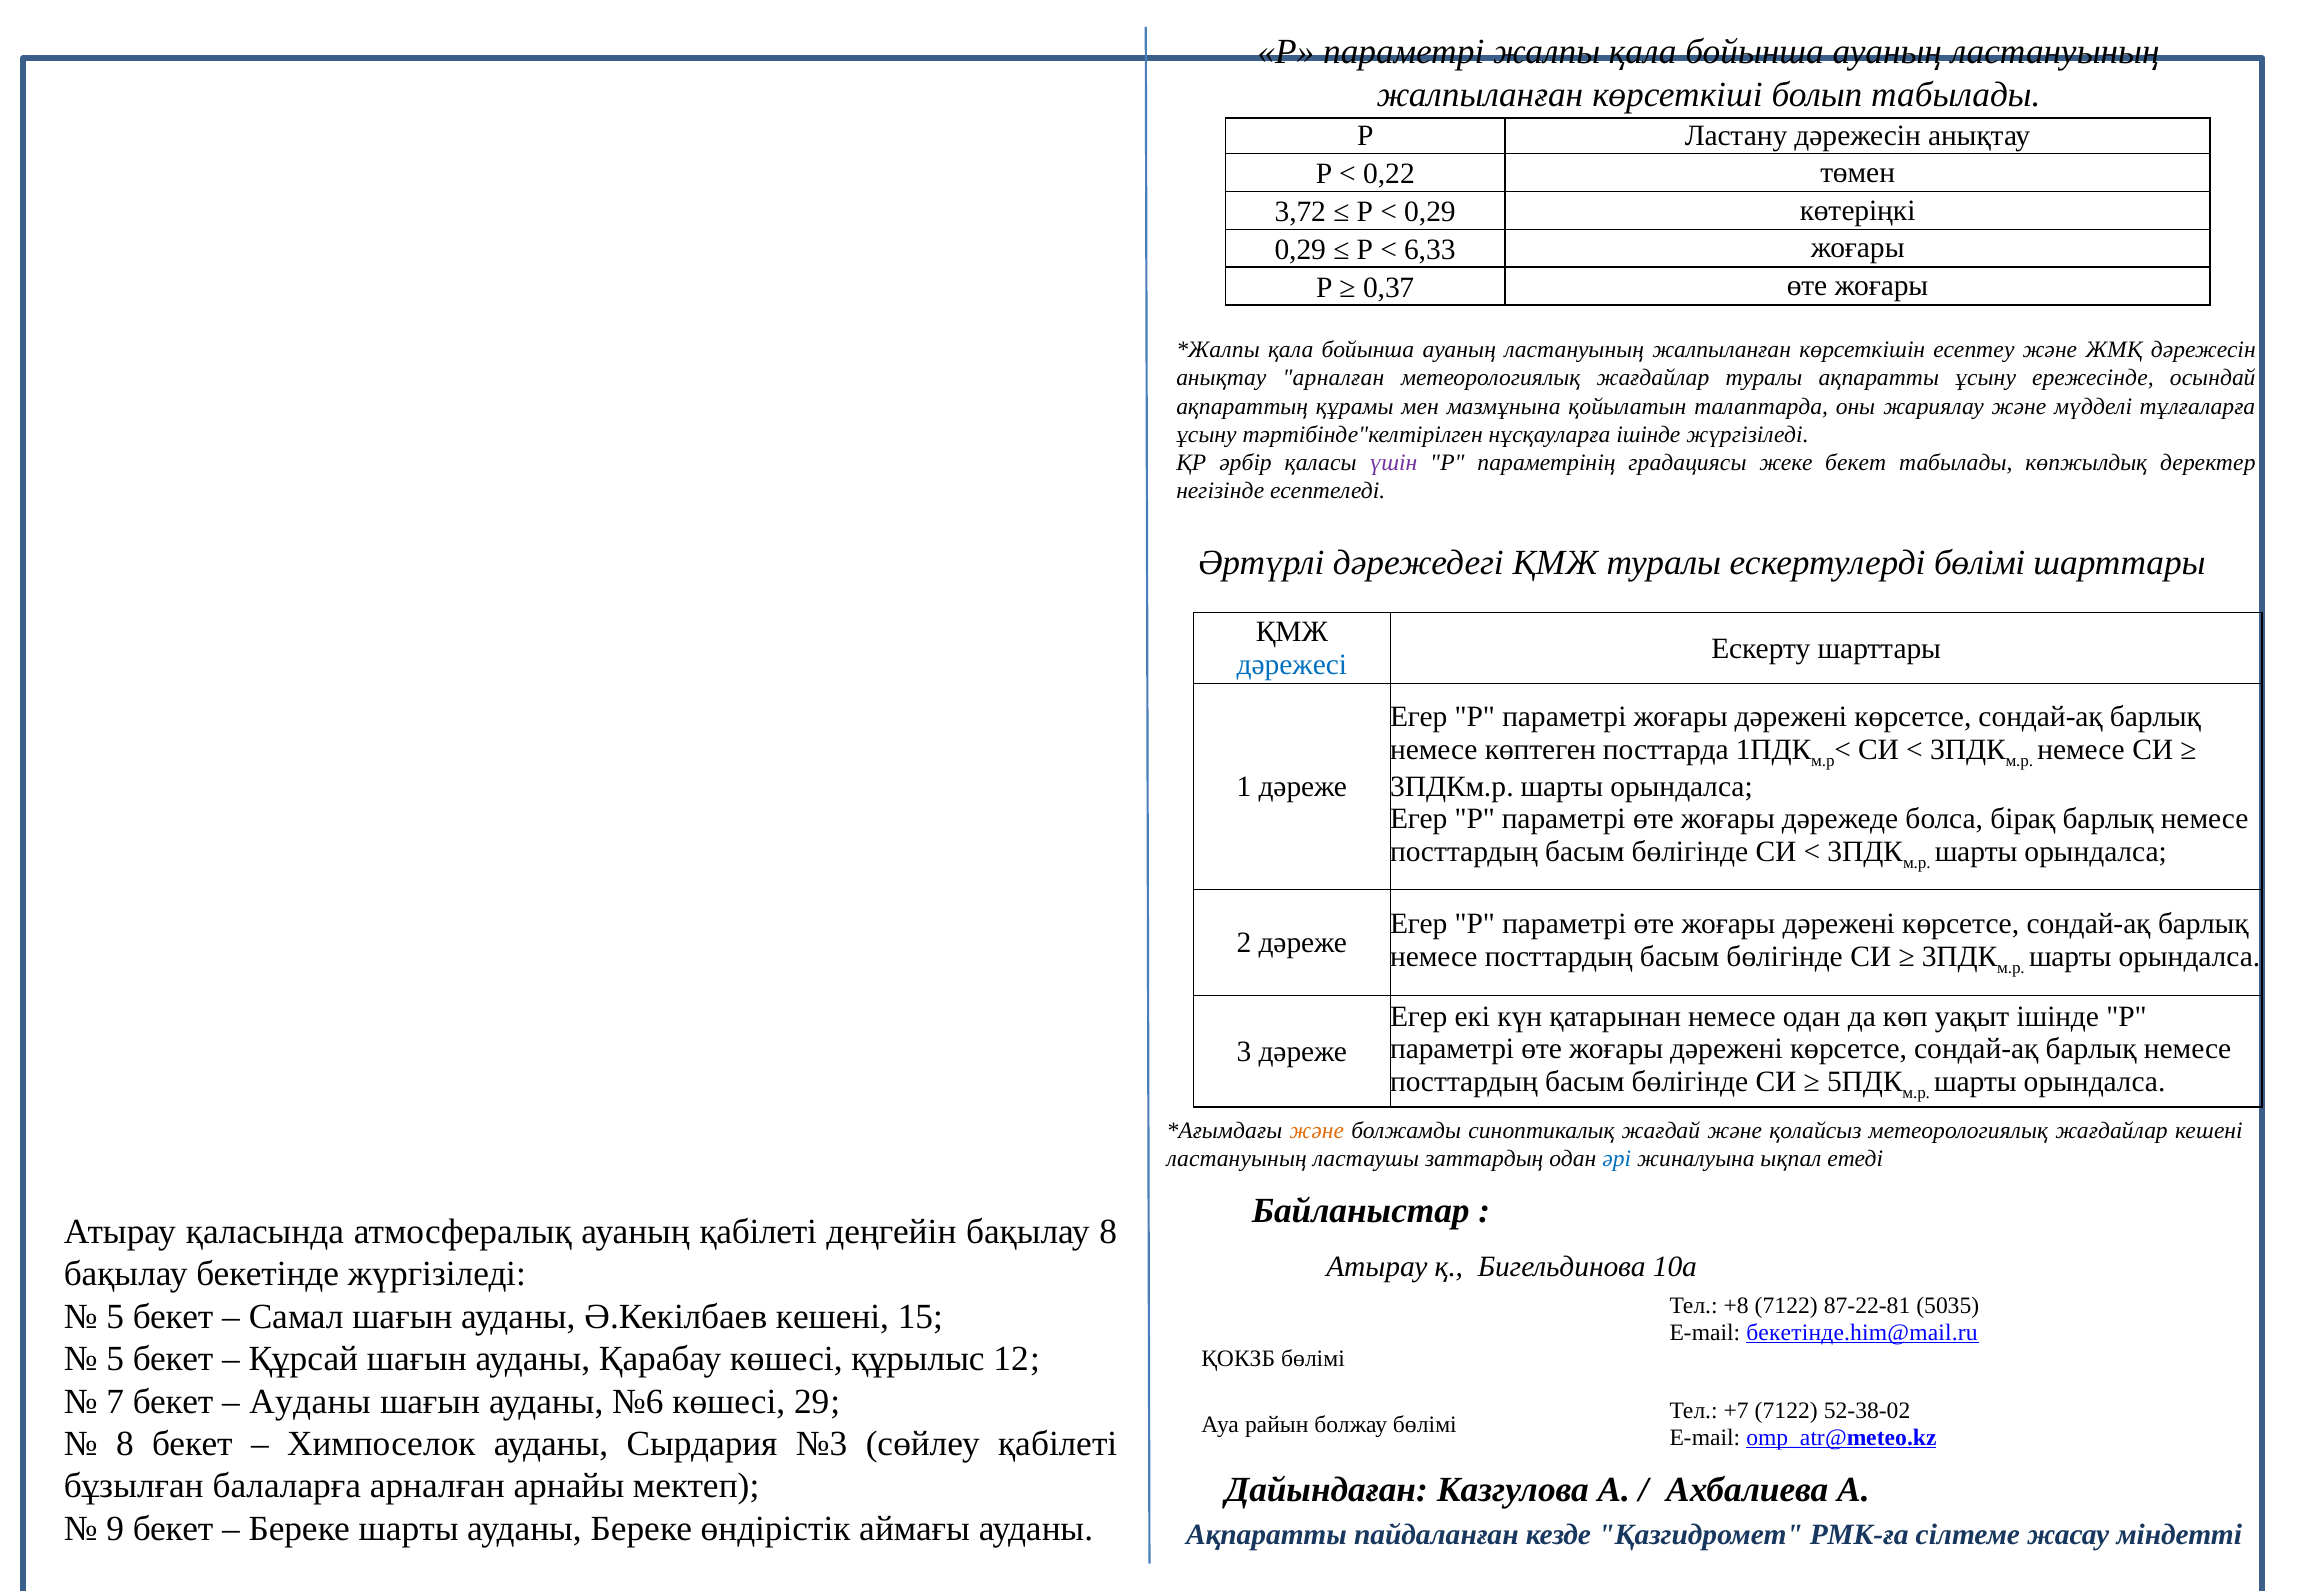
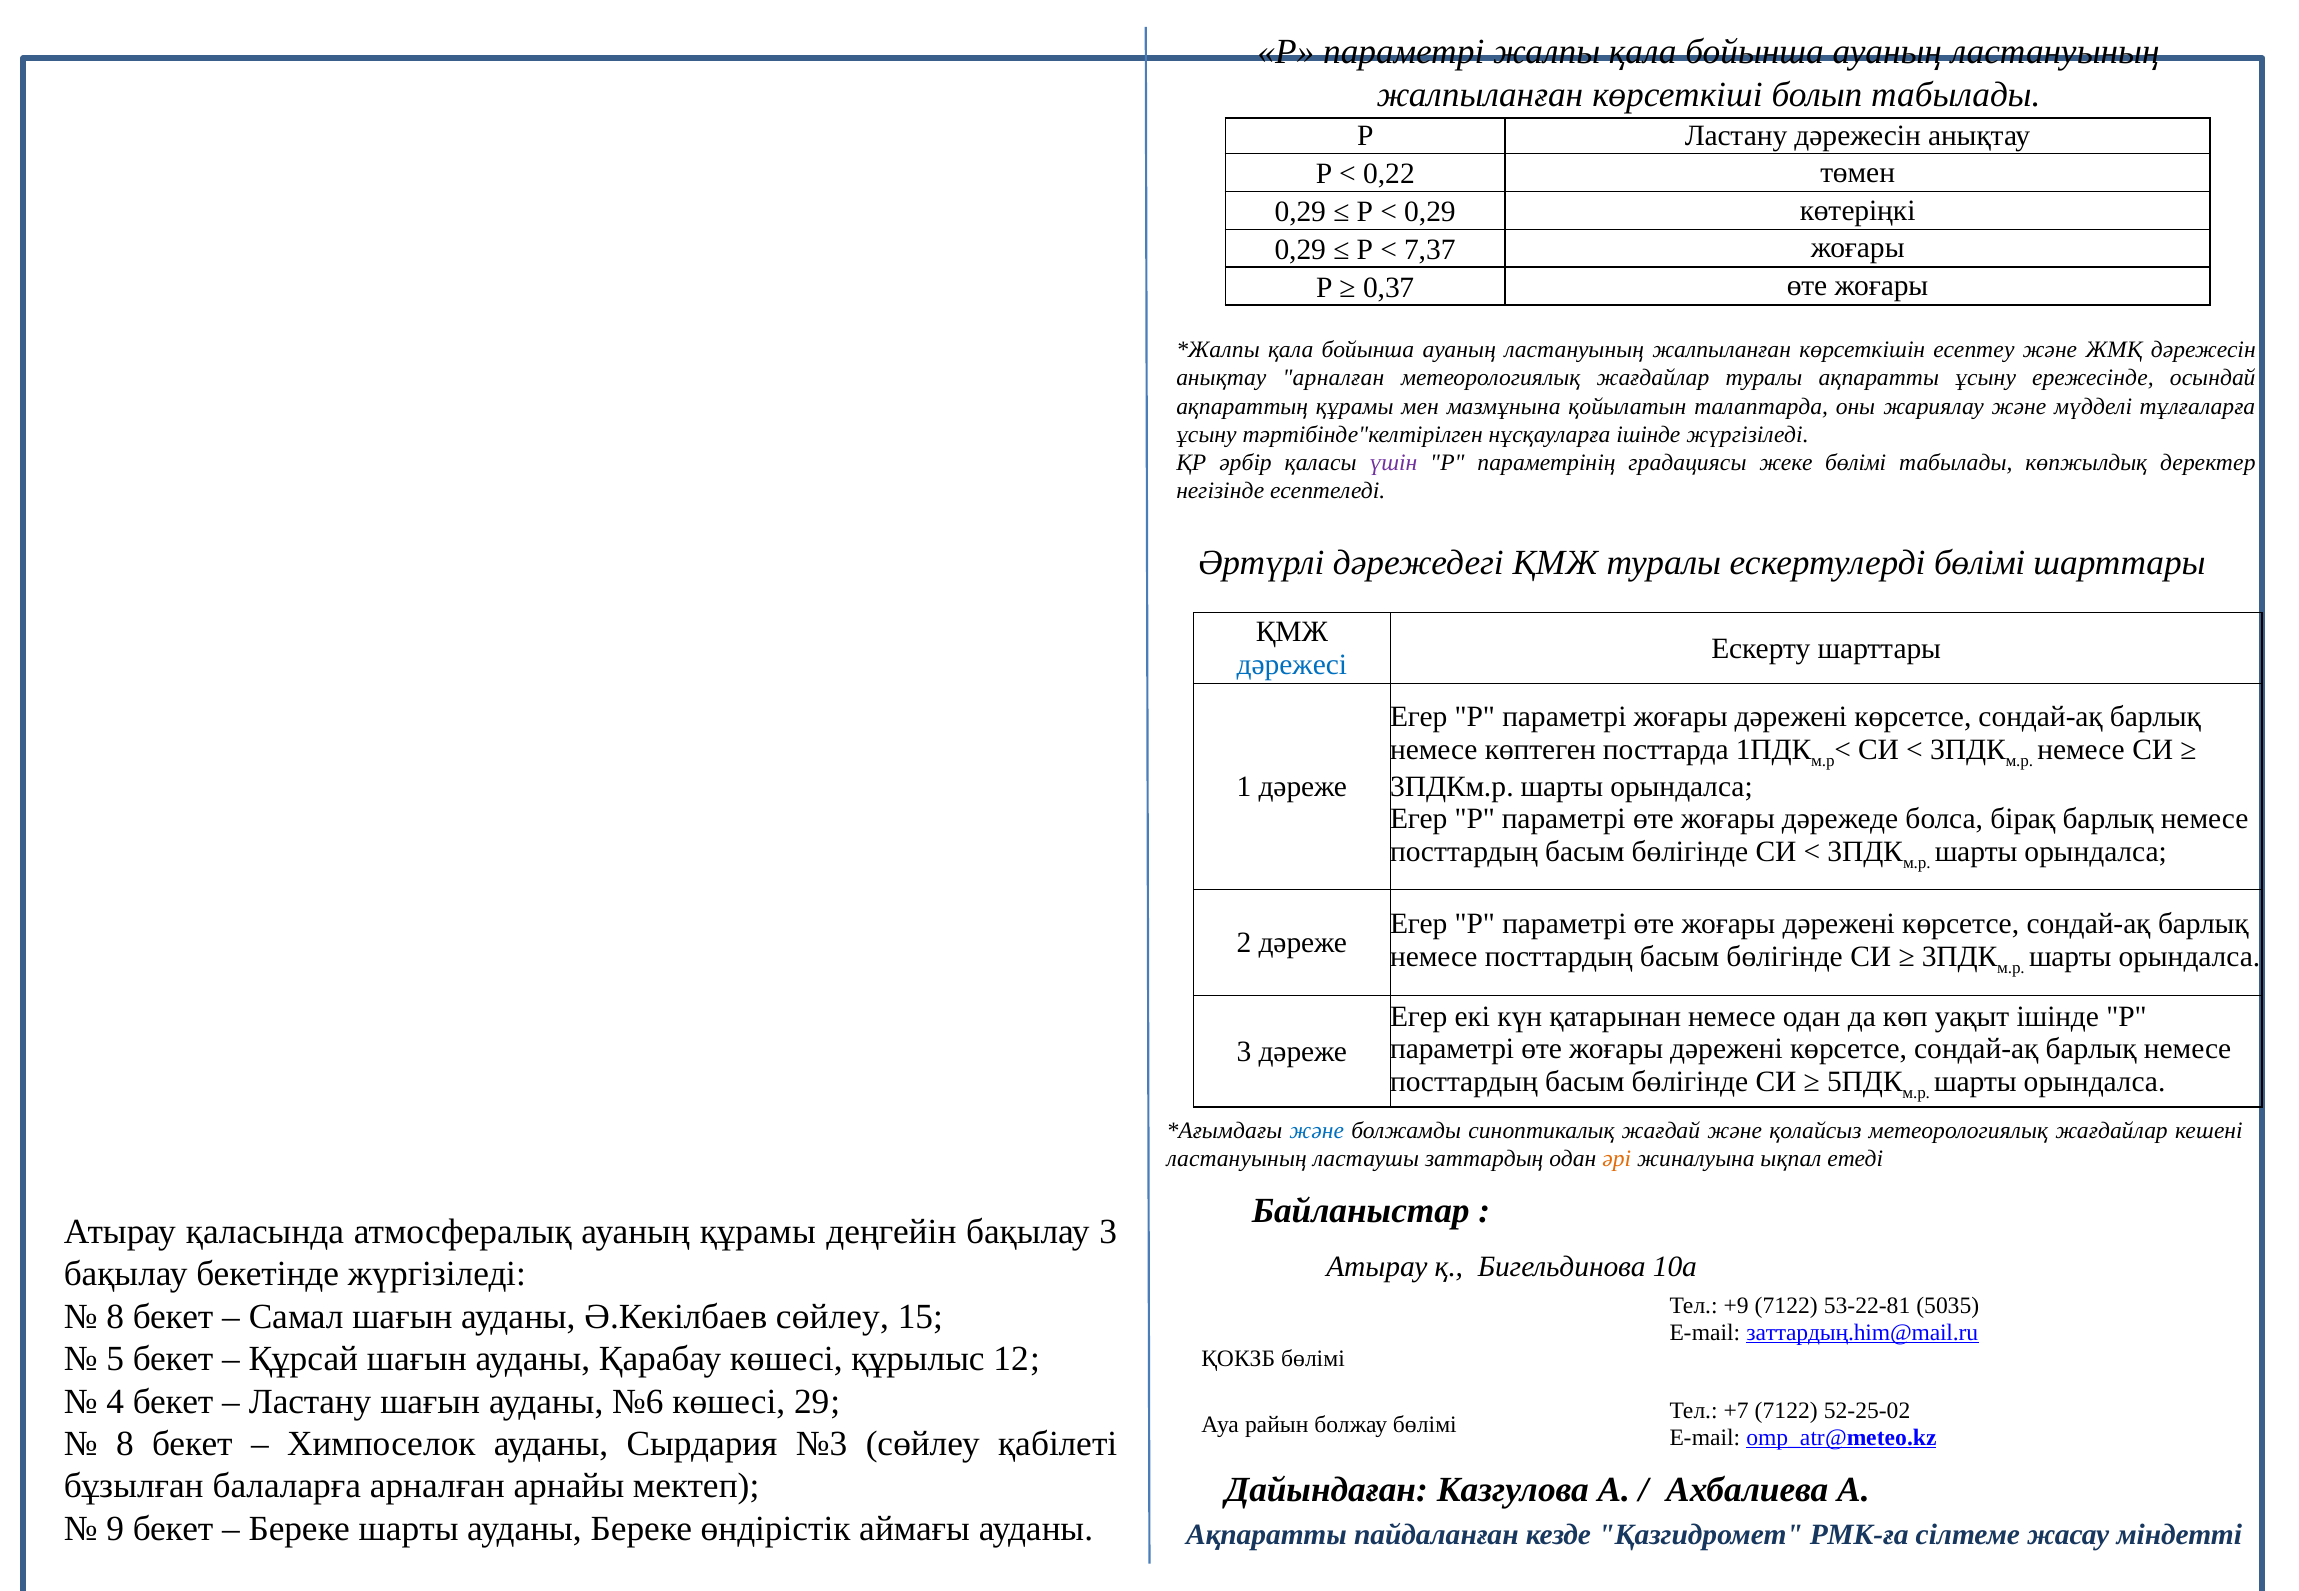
3,72: 3,72 -> 0,29 (1300, 212)
6,33: 6,33 -> 7,37 (1430, 250)
жеке бекет: бекет -> бөлімі (1856, 463)
және colour: orange -> blue (1317, 1131)
әрі colour: blue -> orange (1617, 1159)
ауаның қабілеті: қабілеті -> құрамы (758, 1232)
бақылау 8: 8 -> 3 (1108, 1232)
+8: +8 -> +9 (1736, 1307)
87-22-81: 87-22-81 -> 53-22-81 (1867, 1307)
5: 5 -> 8 (115, 1317)
Ә.Кекілбаев кешені: кешені -> сөйлеу (832, 1317)
бекетінде.him@mail.ru: бекетінде.him@mail.ru -> заттардың.him@mail.ru (1862, 1333)
7: 7 -> 4 (115, 1402)
Ауданы: Ауданы -> Ластану (310, 1402)
52-38-02: 52-38-02 -> 52-25-02 (1867, 1412)
